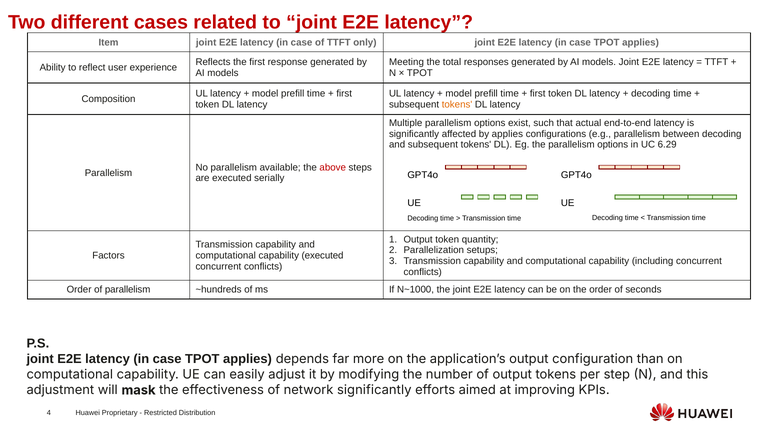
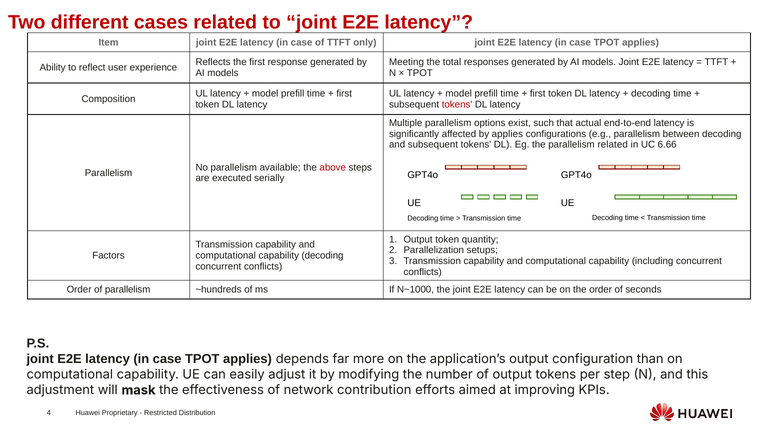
tokens colour: orange -> red (457, 105)
the parallelism options: options -> related (613, 145)
6.29: 6.29 -> 6.66 (667, 145)
capability executed: executed -> decoding (323, 256)
network significantly: significantly -> contribution (374, 391)
